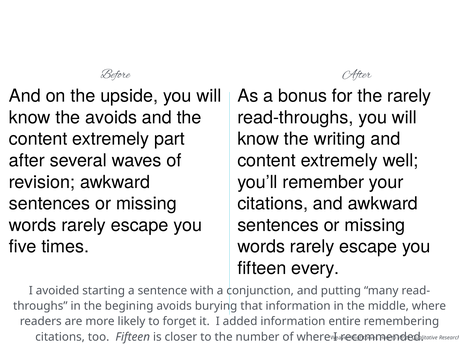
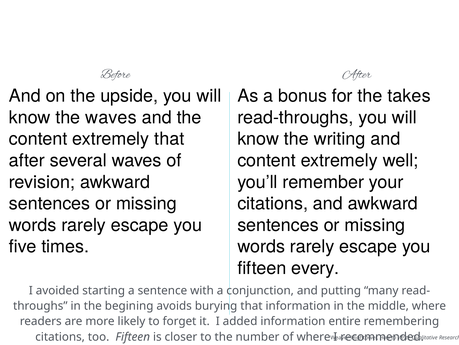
the rarely: rarely -> takes (409, 96)
the avoids: avoids -> waves (111, 117)
extremely part: part -> that (169, 139)
